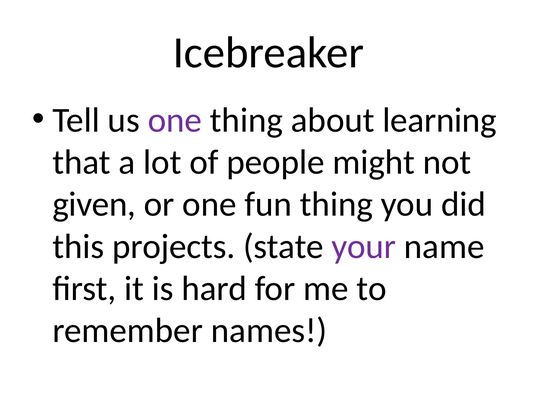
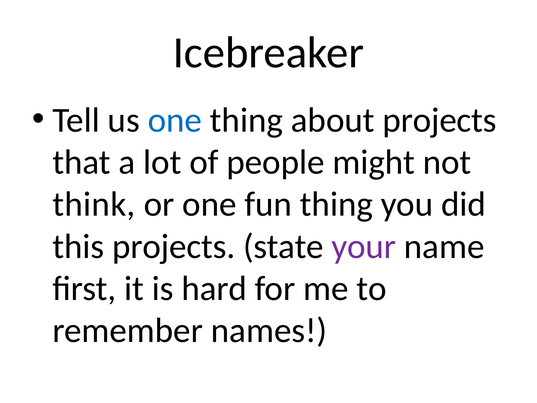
one colour: purple -> blue (175, 120)
about learning: learning -> projects (440, 120)
given: given -> think (94, 204)
